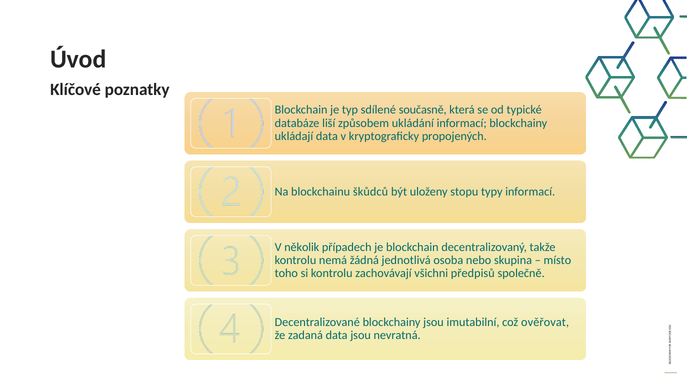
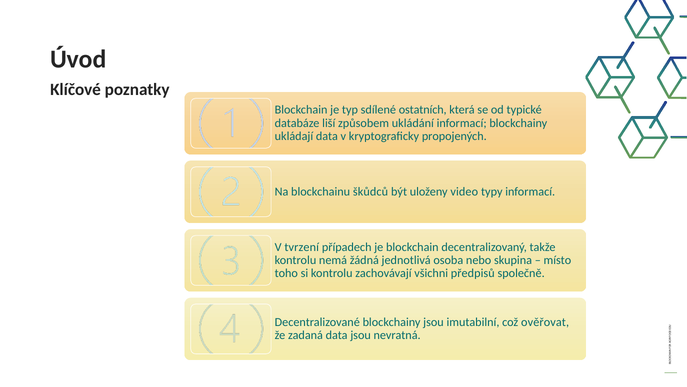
současně: současně -> ostatních (423, 110)
stopu: stopu -> video (464, 191)
několik: několik -> tvrzení (302, 247)
